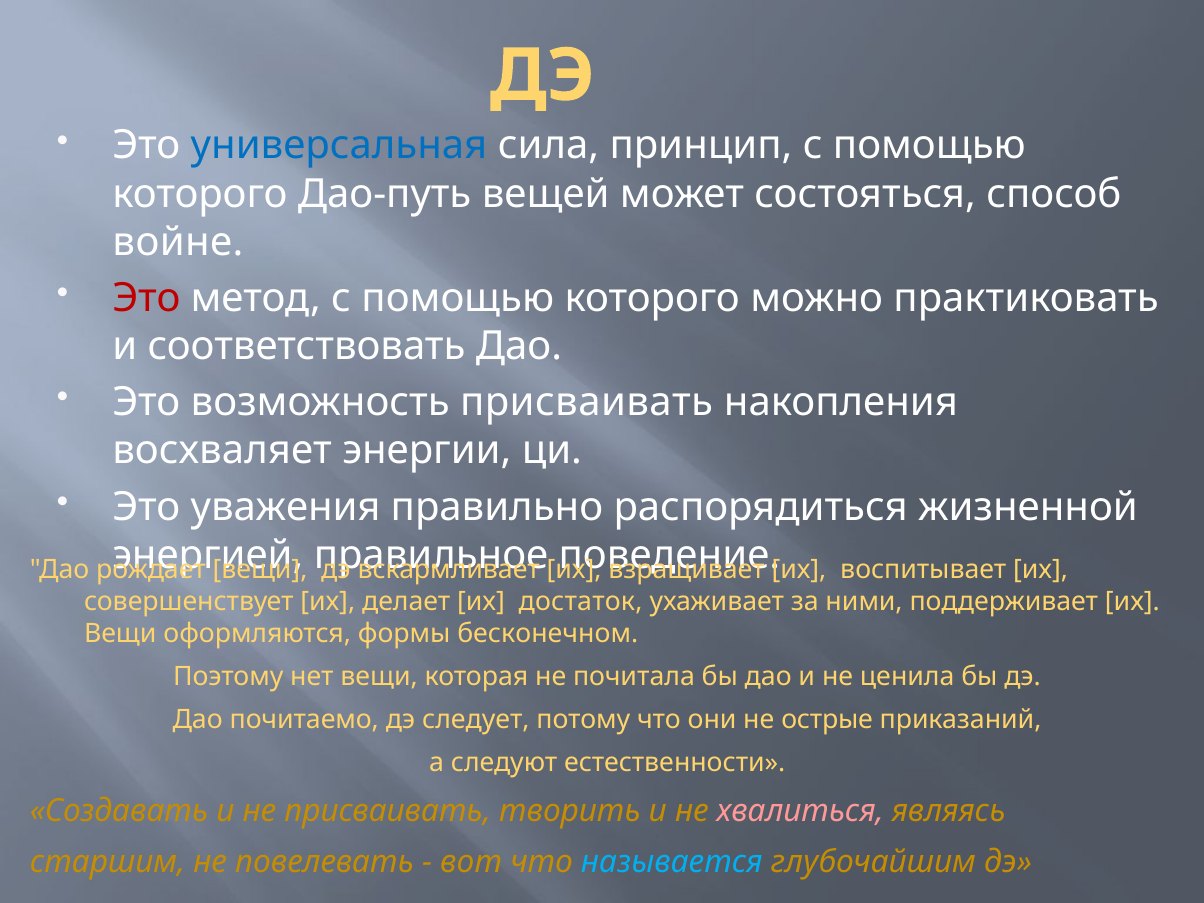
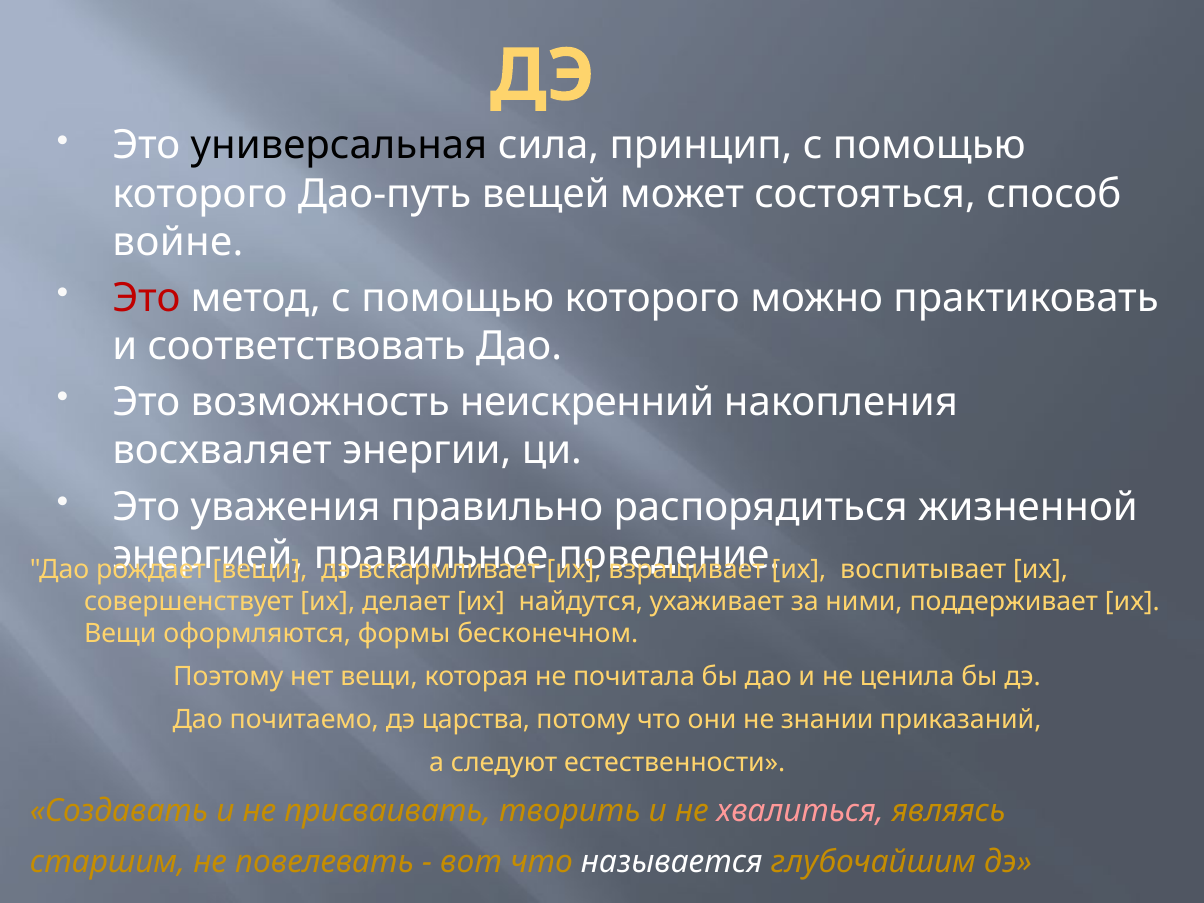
универсальная colour: blue -> black (339, 146)
возможность присваивать: присваивать -> неискренний (587, 403)
достаток: достаток -> найдутся (581, 601)
следует: следует -> царства (476, 720)
острые: острые -> знании (827, 720)
называется colour: light blue -> white (672, 862)
